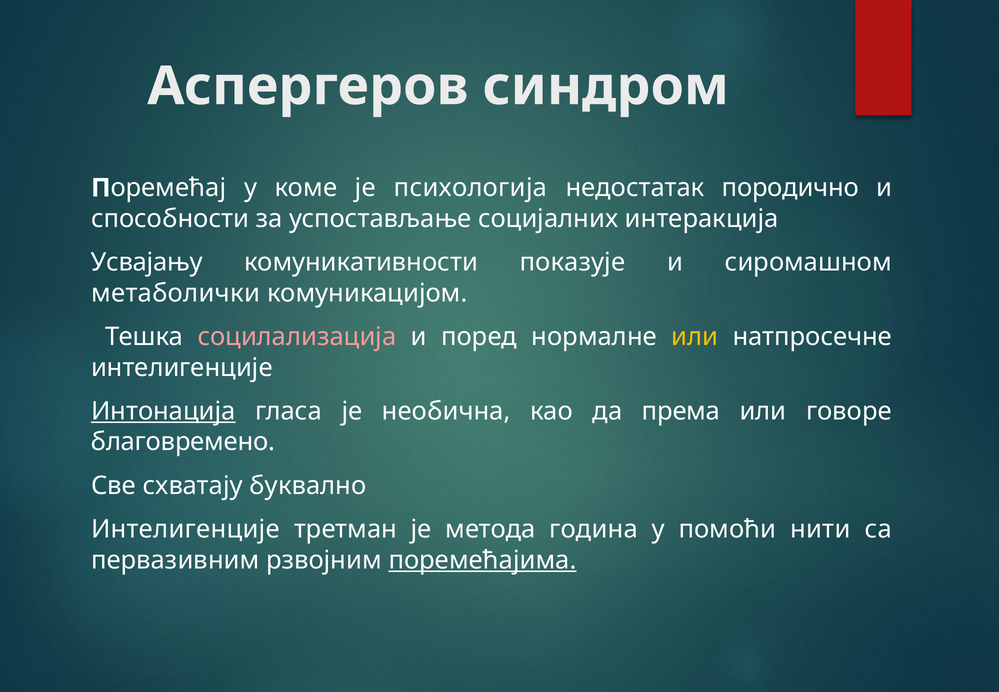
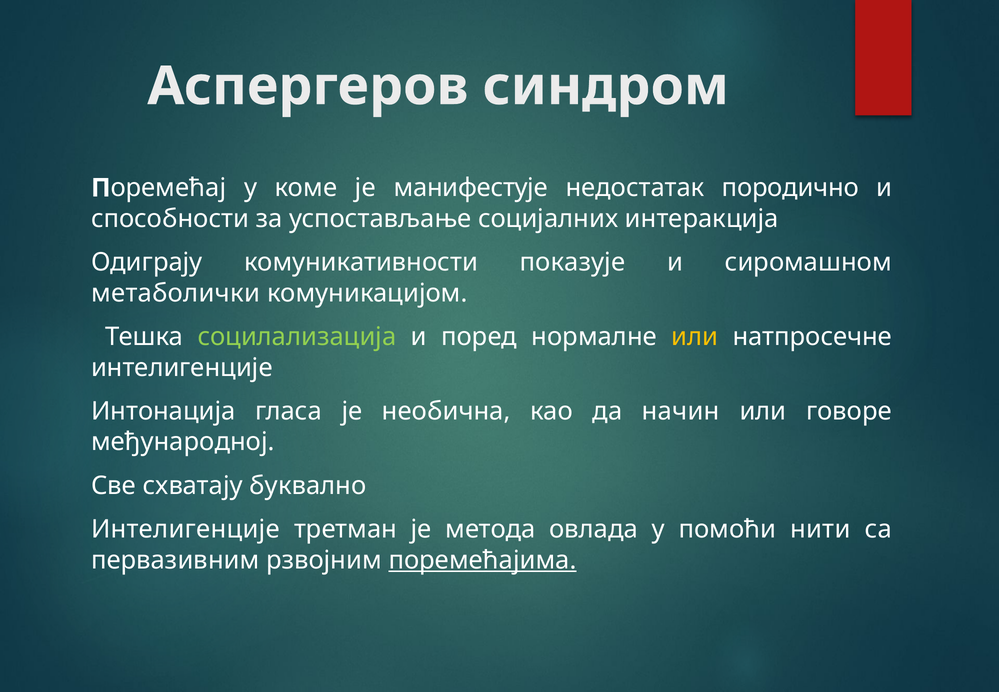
психологија: психологија -> манифестује (471, 188)
Усвајању: Усвајању -> Одиграју (147, 262)
социлализација colour: pink -> light green (297, 337)
Интонација underline: present -> none (163, 411)
према: према -> начин (681, 411)
благовремено: благовремено -> међународној (183, 442)
година: година -> овлада (594, 529)
